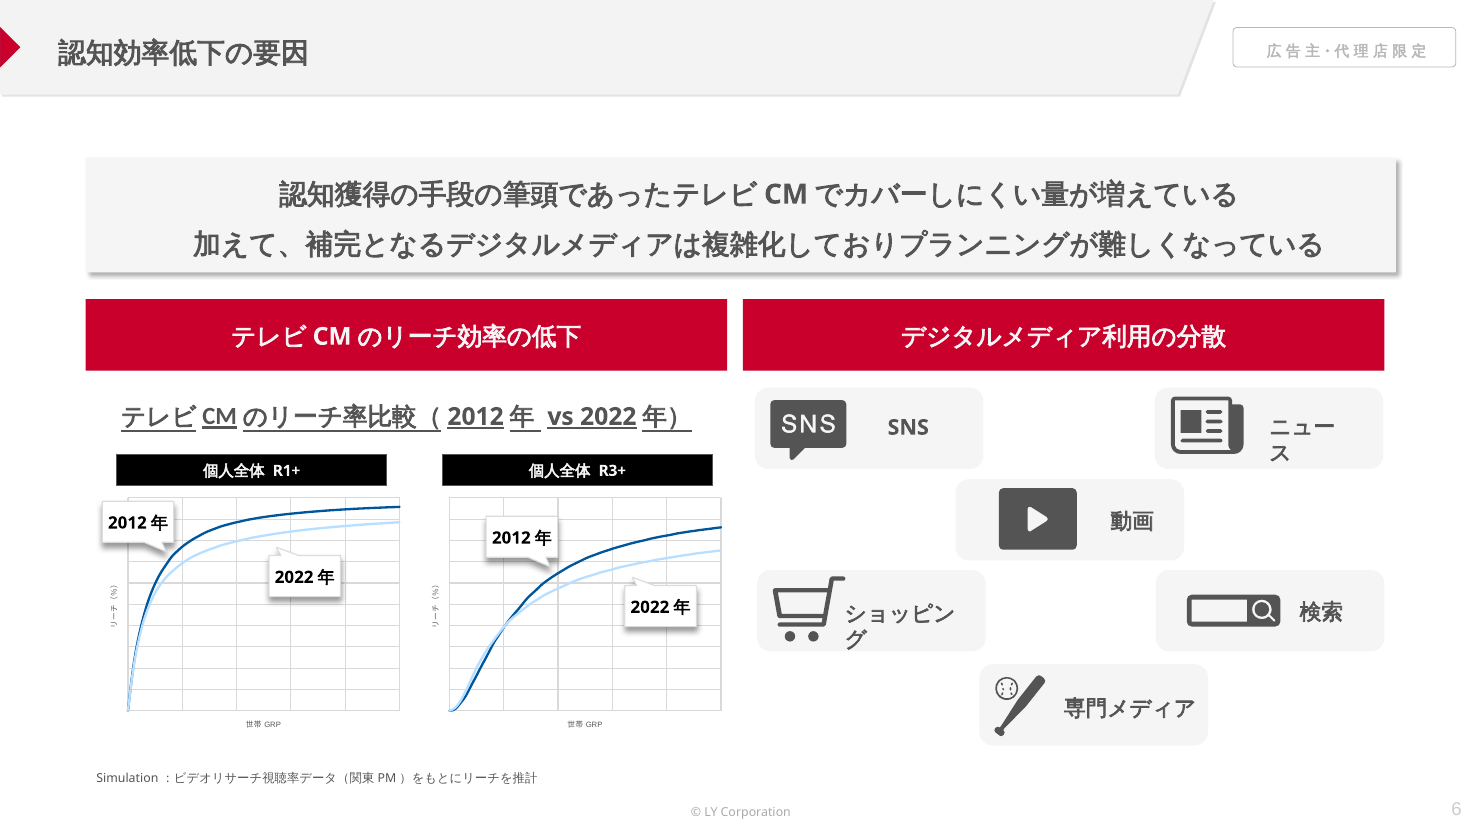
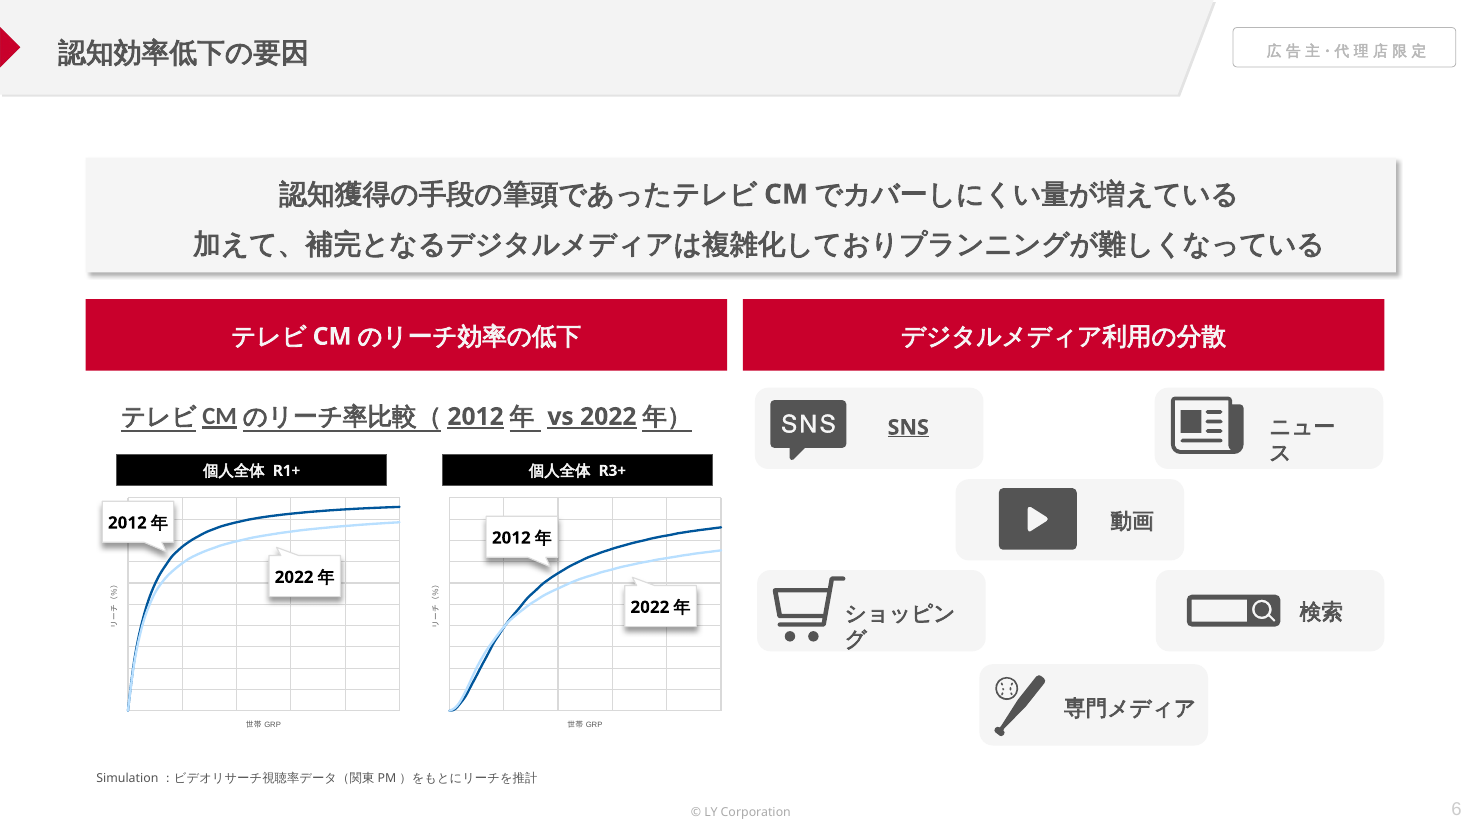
SNS underline: none -> present (908, 427)
